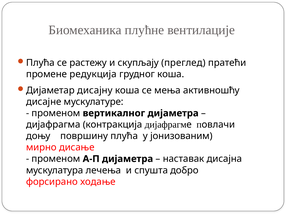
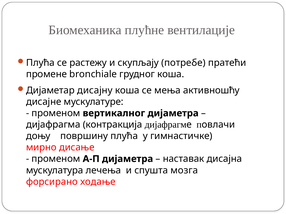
преглед: преглед -> потребе (183, 63)
редукција: редукција -> bronchiale (93, 74)
јонизованим: јонизованим -> гимнастичке (181, 136)
добро: добро -> мозга (184, 171)
